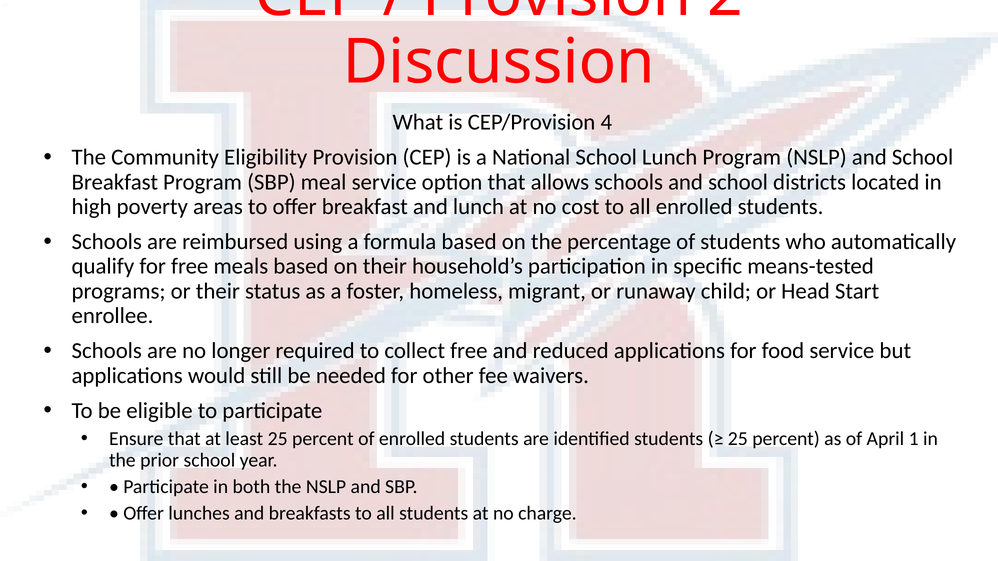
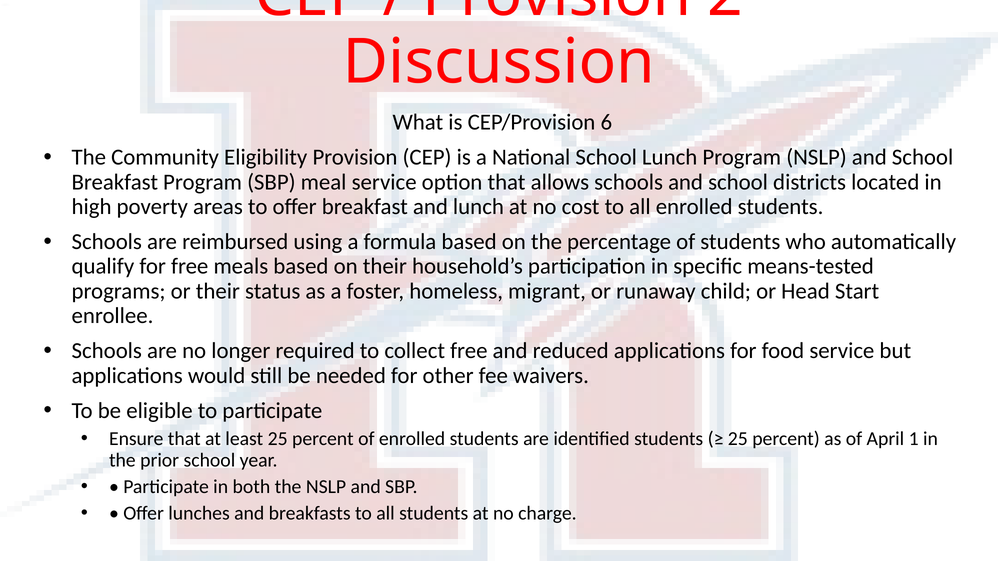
4: 4 -> 6 (606, 122)
